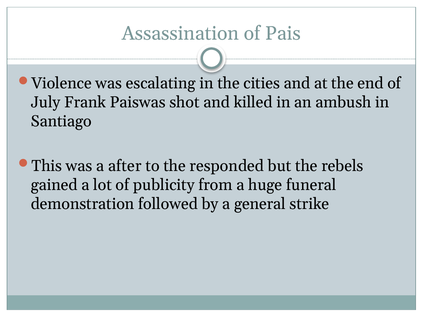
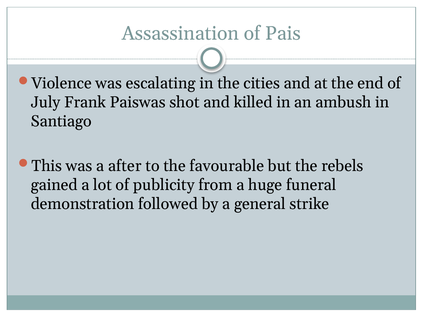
responded: responded -> favourable (227, 166)
